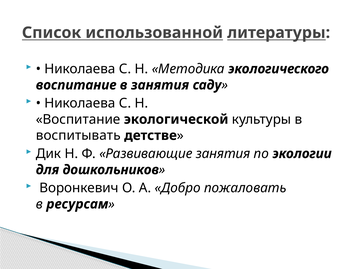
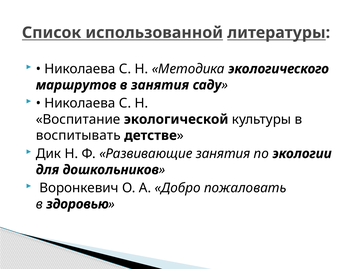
воспитание: воспитание -> маршрутов (76, 85)
ресурсам: ресурсам -> здоровью (77, 204)
